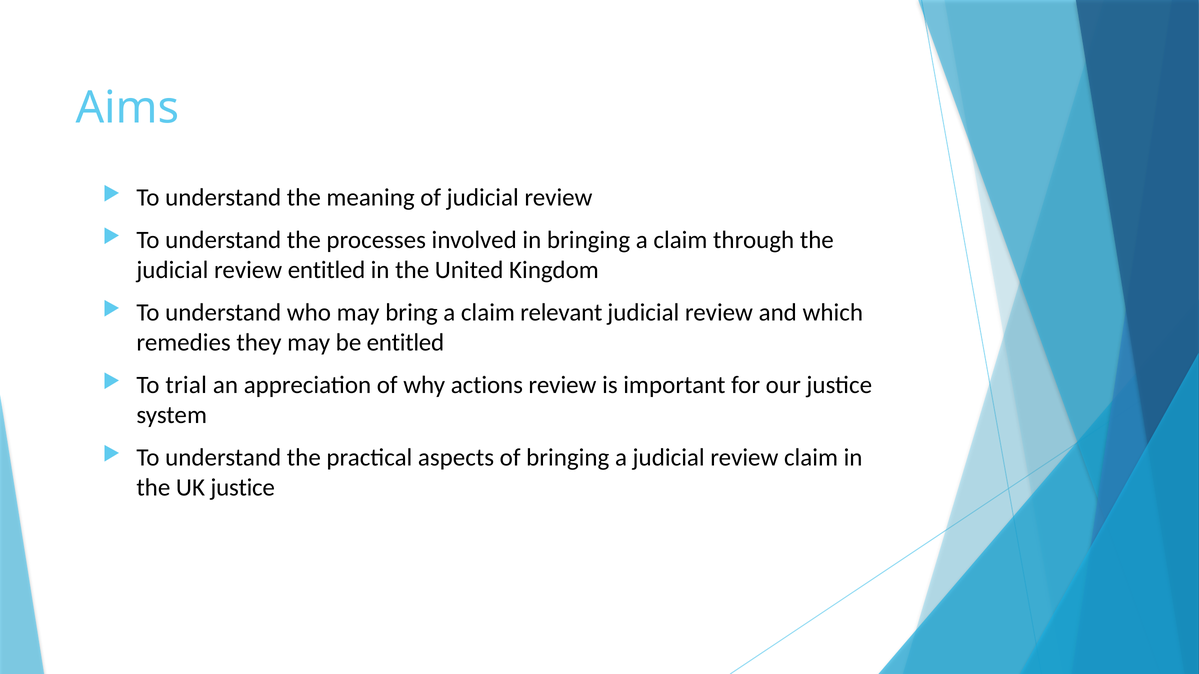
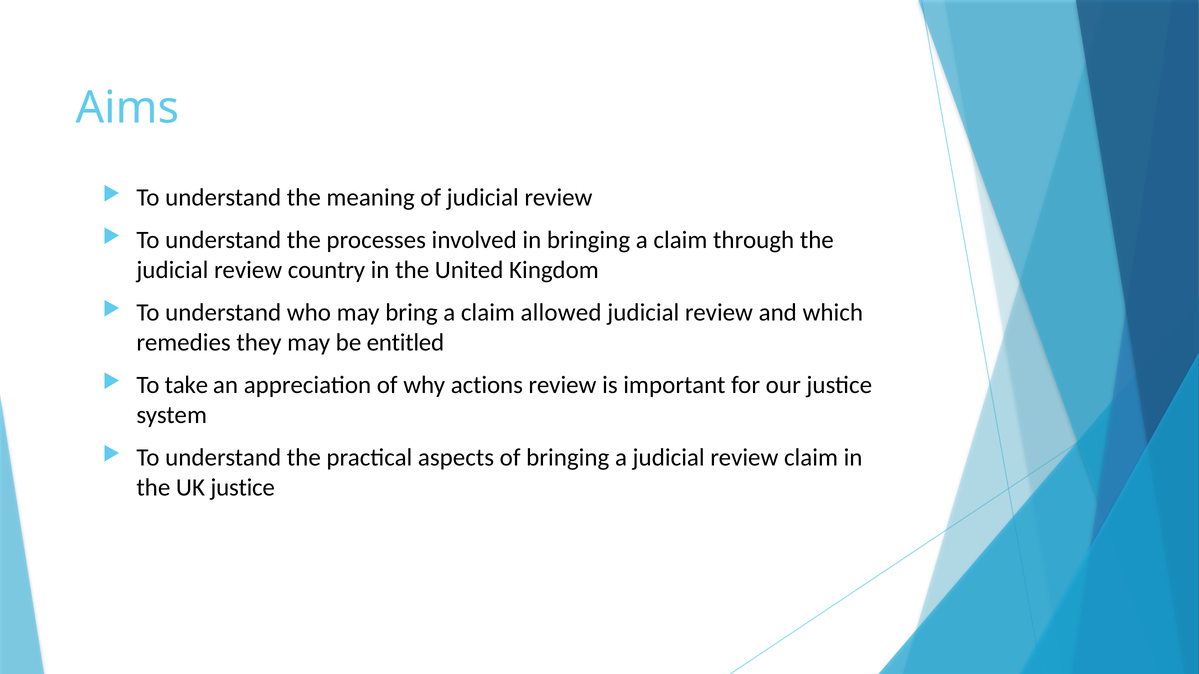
review entitled: entitled -> country (326, 270)
relevant: relevant -> allowed (561, 313)
trial: trial -> take (186, 385)
